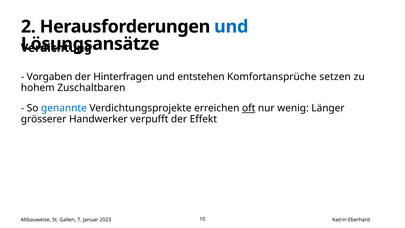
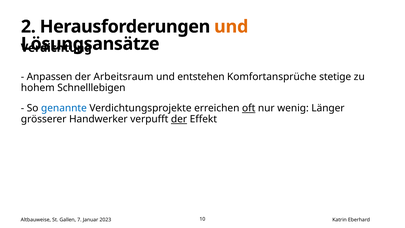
und colour: blue -> orange (231, 27)
Vorgaben: Vorgaben -> Anpassen (50, 77)
Hinterfragen: Hinterfragen -> Arbeitsraum (123, 77)
setzen: setzen -> stetige (335, 77)
Zuschaltbaren: Zuschaltbaren -> Schnelllebigen (91, 88)
der underline: none -> present (179, 119)
